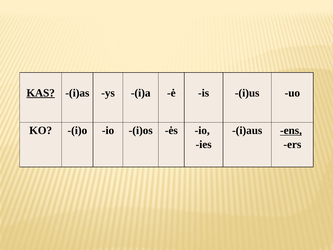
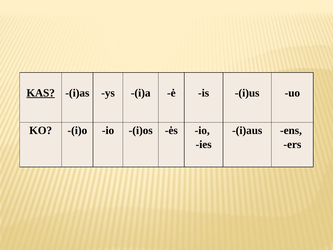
ens underline: present -> none (291, 130)
